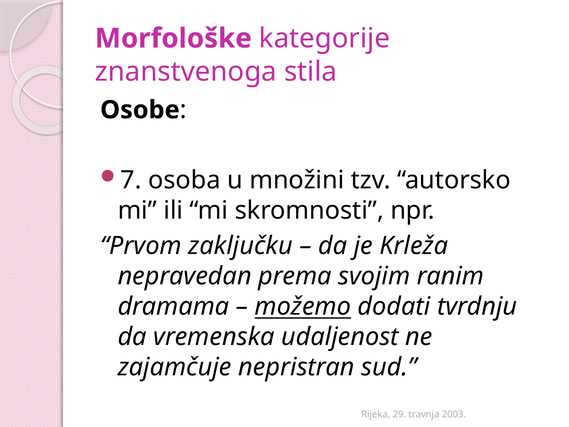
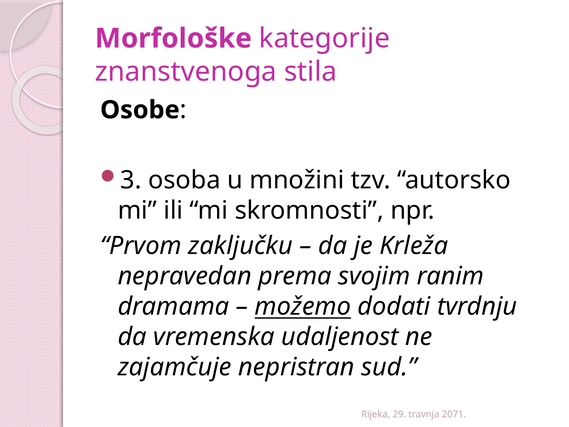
7: 7 -> 3 (131, 180)
2003: 2003 -> 2071 (454, 414)
